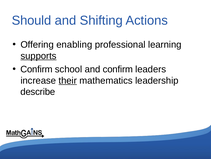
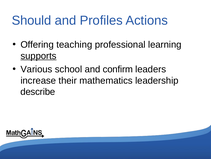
Shifting: Shifting -> Profiles (101, 20)
enabling: enabling -> teaching (74, 44)
Confirm: Confirm -> Various (36, 69)
their underline: present -> none (68, 80)
